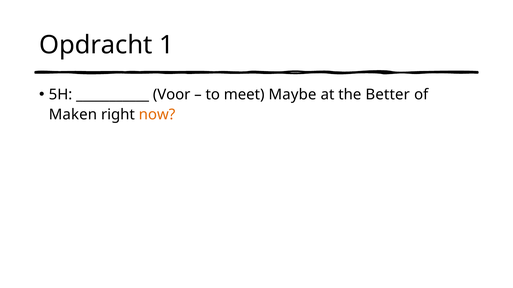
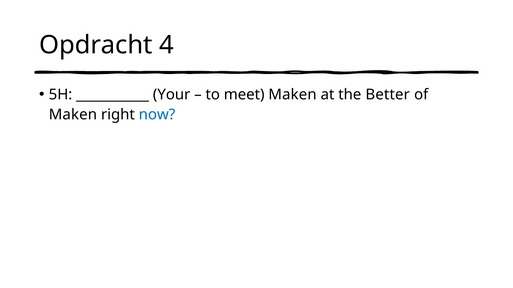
1: 1 -> 4 (166, 45)
Voor: Voor -> Your (172, 95)
meet Maybe: Maybe -> Maken (292, 95)
now colour: orange -> blue (157, 115)
